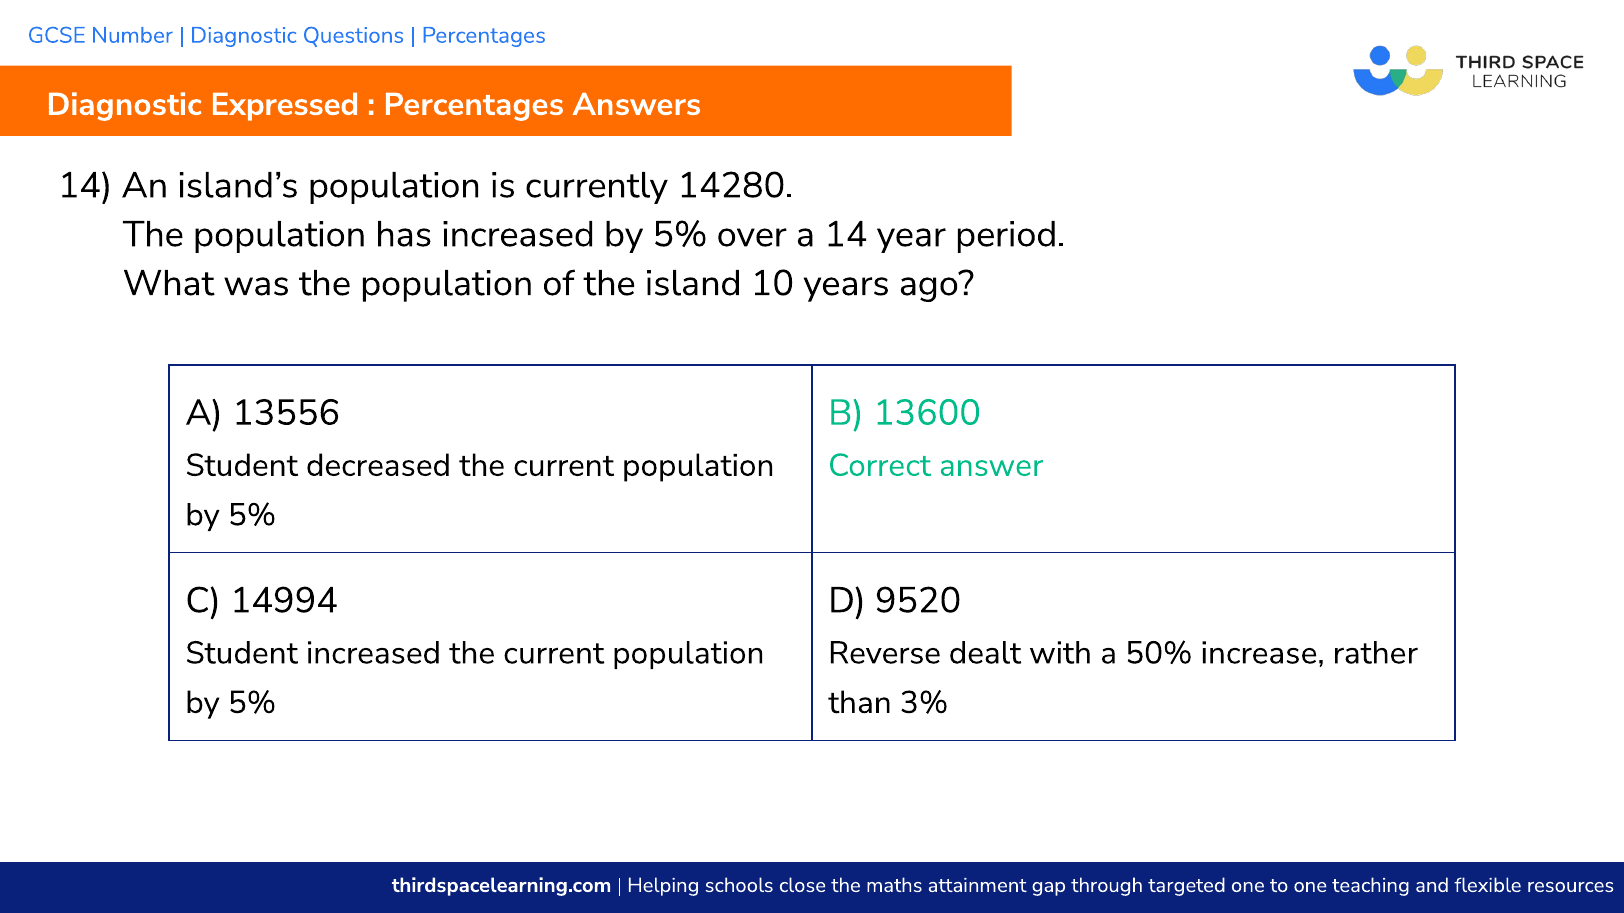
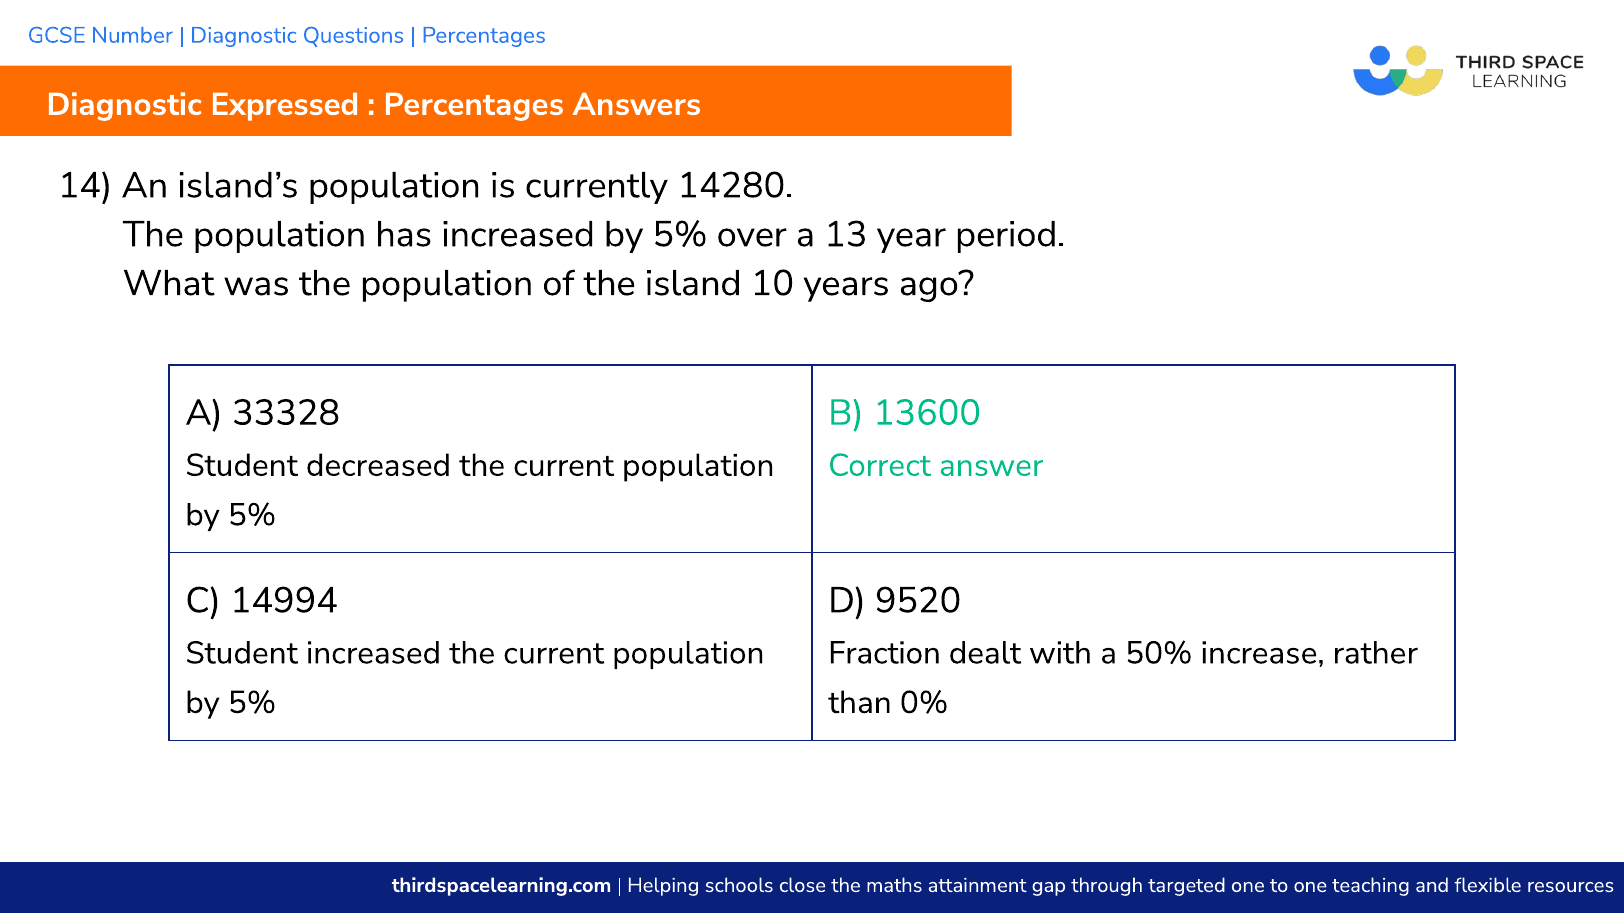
a 14: 14 -> 13 (846, 235)
13556: 13556 -> 33328 (286, 413)
Reverse: Reverse -> Fraction (885, 653)
3%: 3% -> 0% (924, 703)
